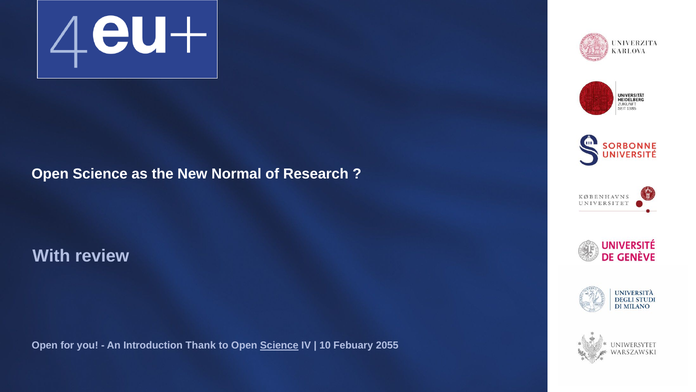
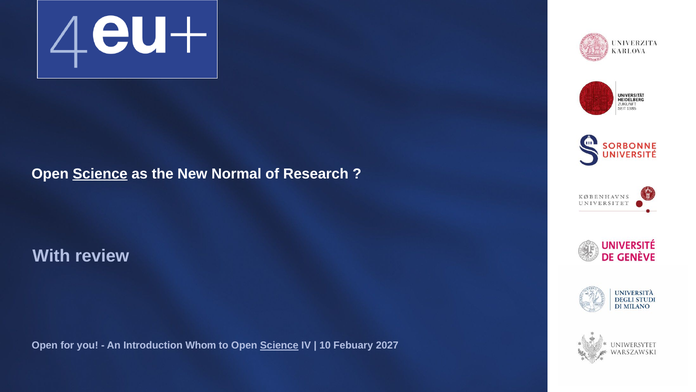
Science underline: none -> present (100, 174)
Thank: Thank -> Whom (201, 345)
2055: 2055 -> 2027 (387, 345)
